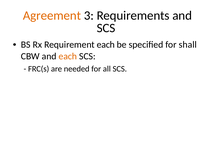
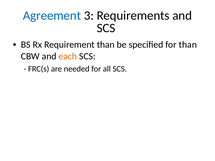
Agreement colour: orange -> blue (52, 16)
Requirement each: each -> than (106, 45)
for shall: shall -> than (188, 45)
